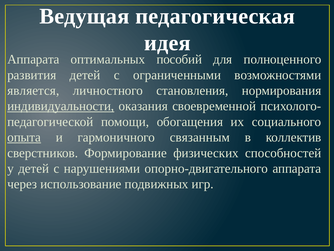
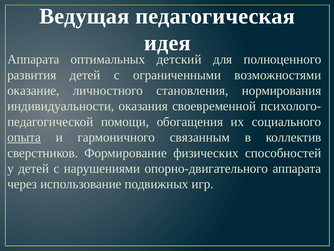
пособий: пособий -> детский (179, 59)
является: является -> оказание (33, 90)
индивидуальности underline: present -> none (61, 106)
